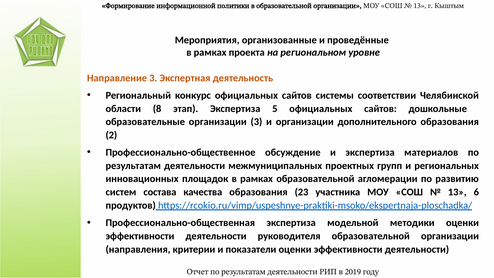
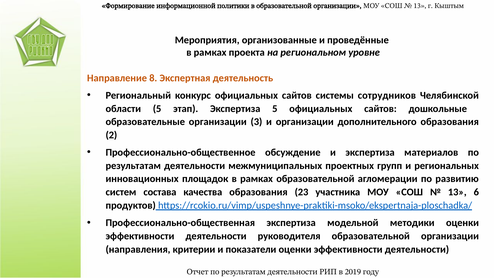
Направление 3: 3 -> 8 (153, 78)
соответствии: соответствии -> сотрудников (387, 95)
области 8: 8 -> 5 (157, 109)
